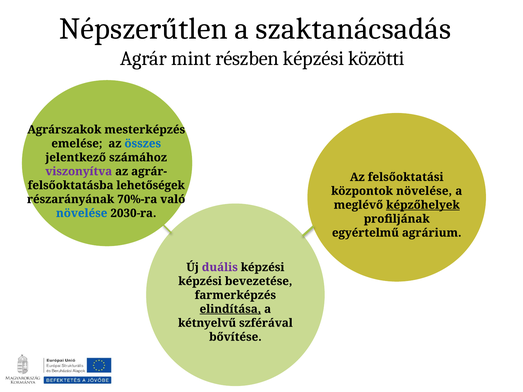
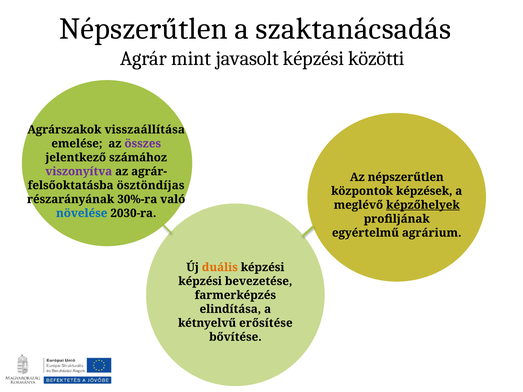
részben: részben -> javasolt (247, 58)
mesterképzés: mesterképzés -> visszaállítása (145, 130)
összes colour: blue -> purple (143, 144)
Az felsőoktatási: felsőoktatási -> népszerűtlen (406, 177)
lehetőségek: lehetőségek -> ösztöndíjas (151, 185)
központok növelése: növelése -> képzések (424, 191)
70%-ra: 70%-ra -> 30%-ra (137, 199)
duális colour: purple -> orange (220, 267)
elindítása underline: present -> none (230, 309)
szférával: szférával -> erősítése (266, 323)
